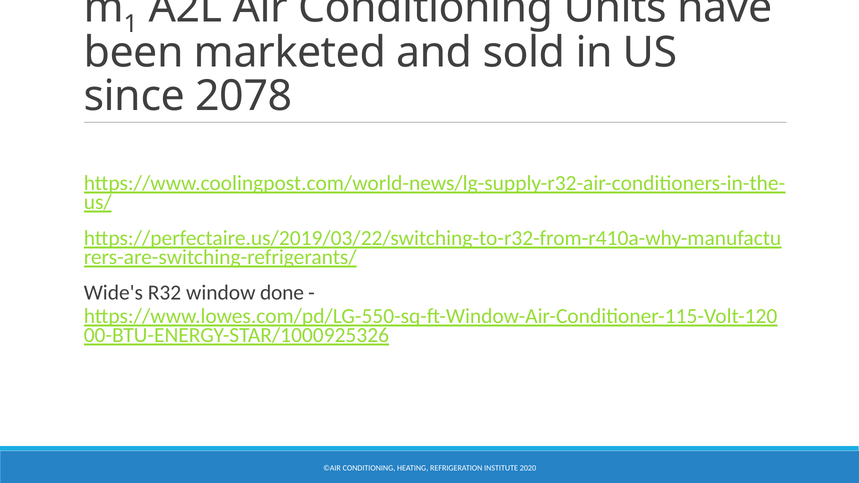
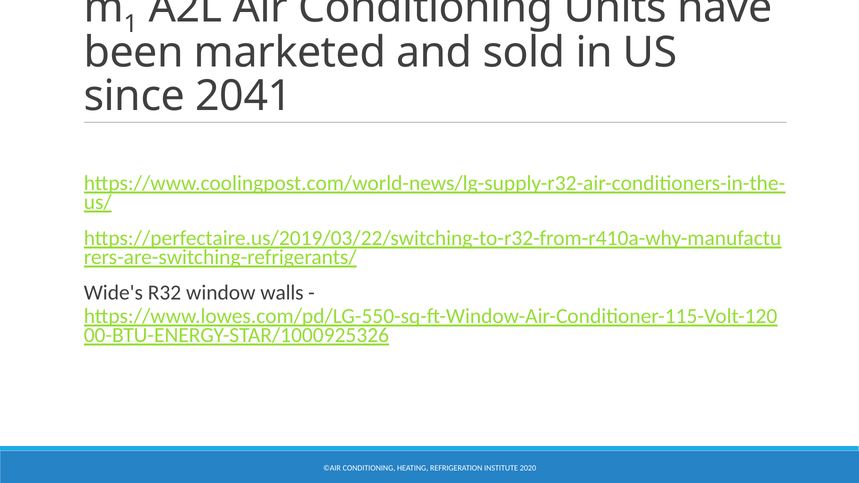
2078: 2078 -> 2041 (244, 96)
done: done -> walls (282, 293)
